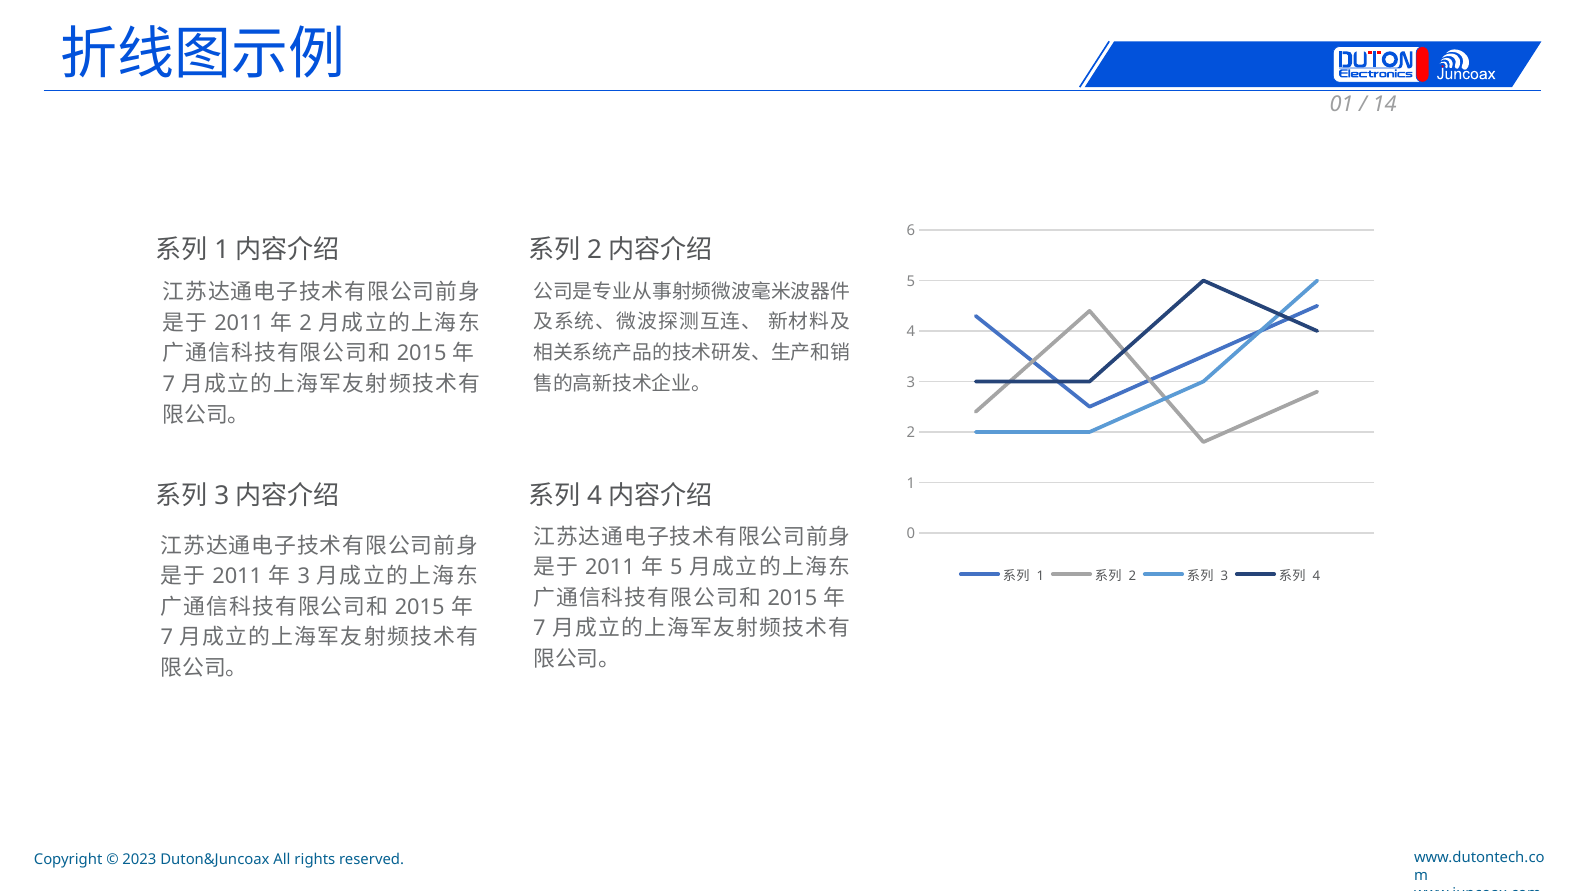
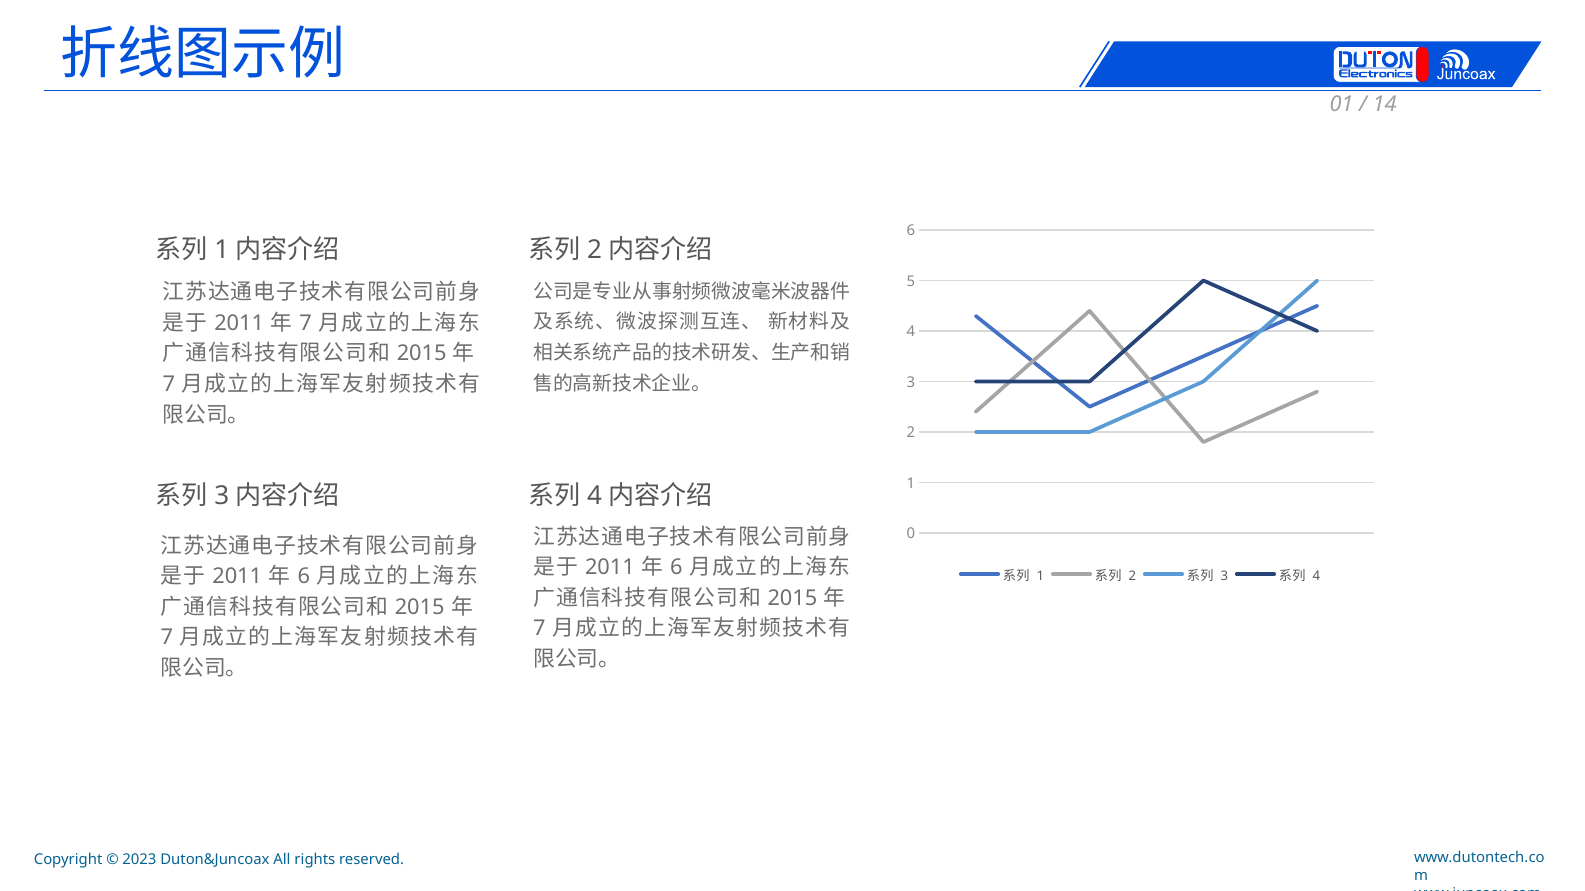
2: 2 -> 7 (306, 323)
5: 5 -> 6 (676, 568)
3: 3 -> 6 (304, 577)
